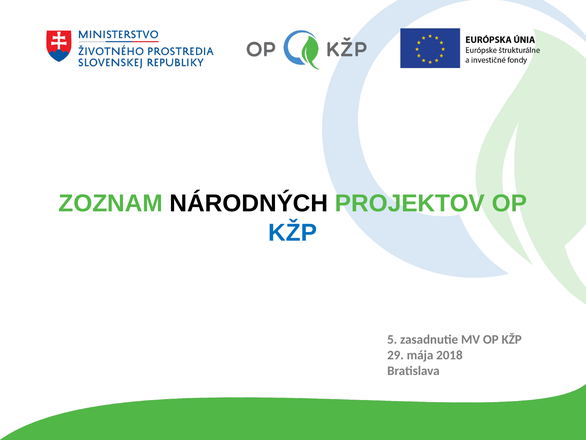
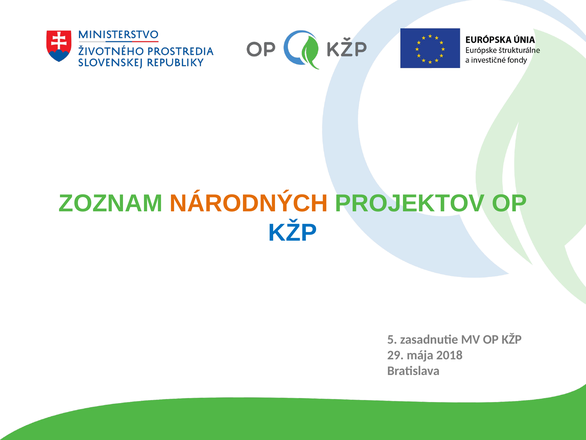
NÁRODNÝCH colour: black -> orange (249, 203)
